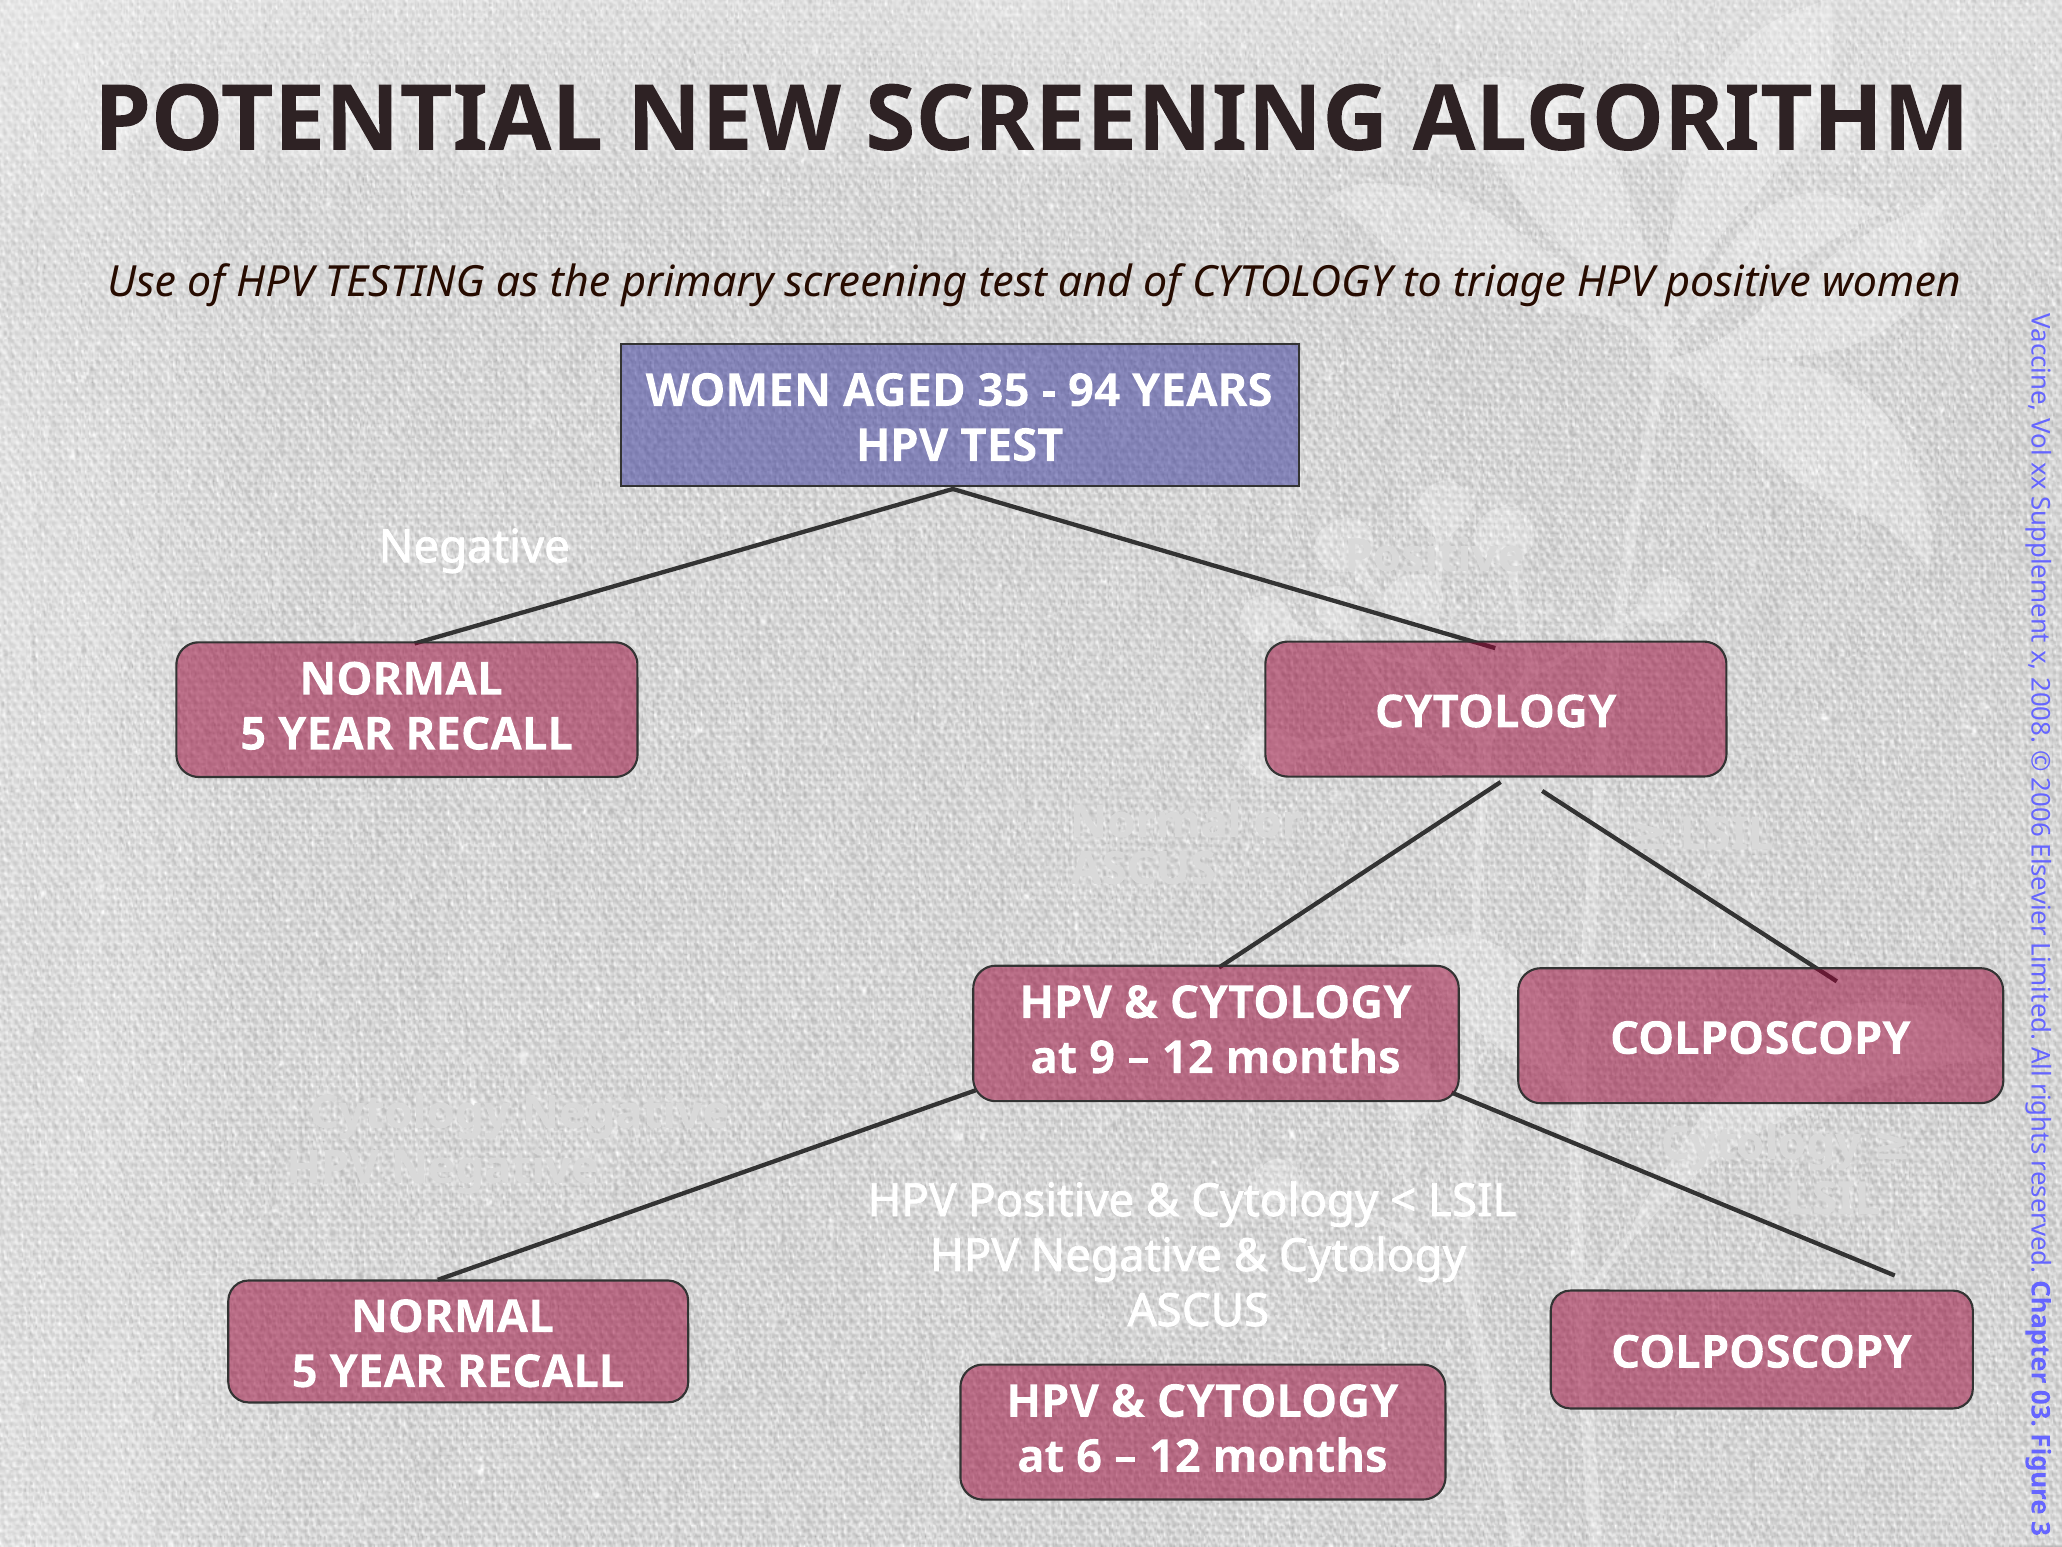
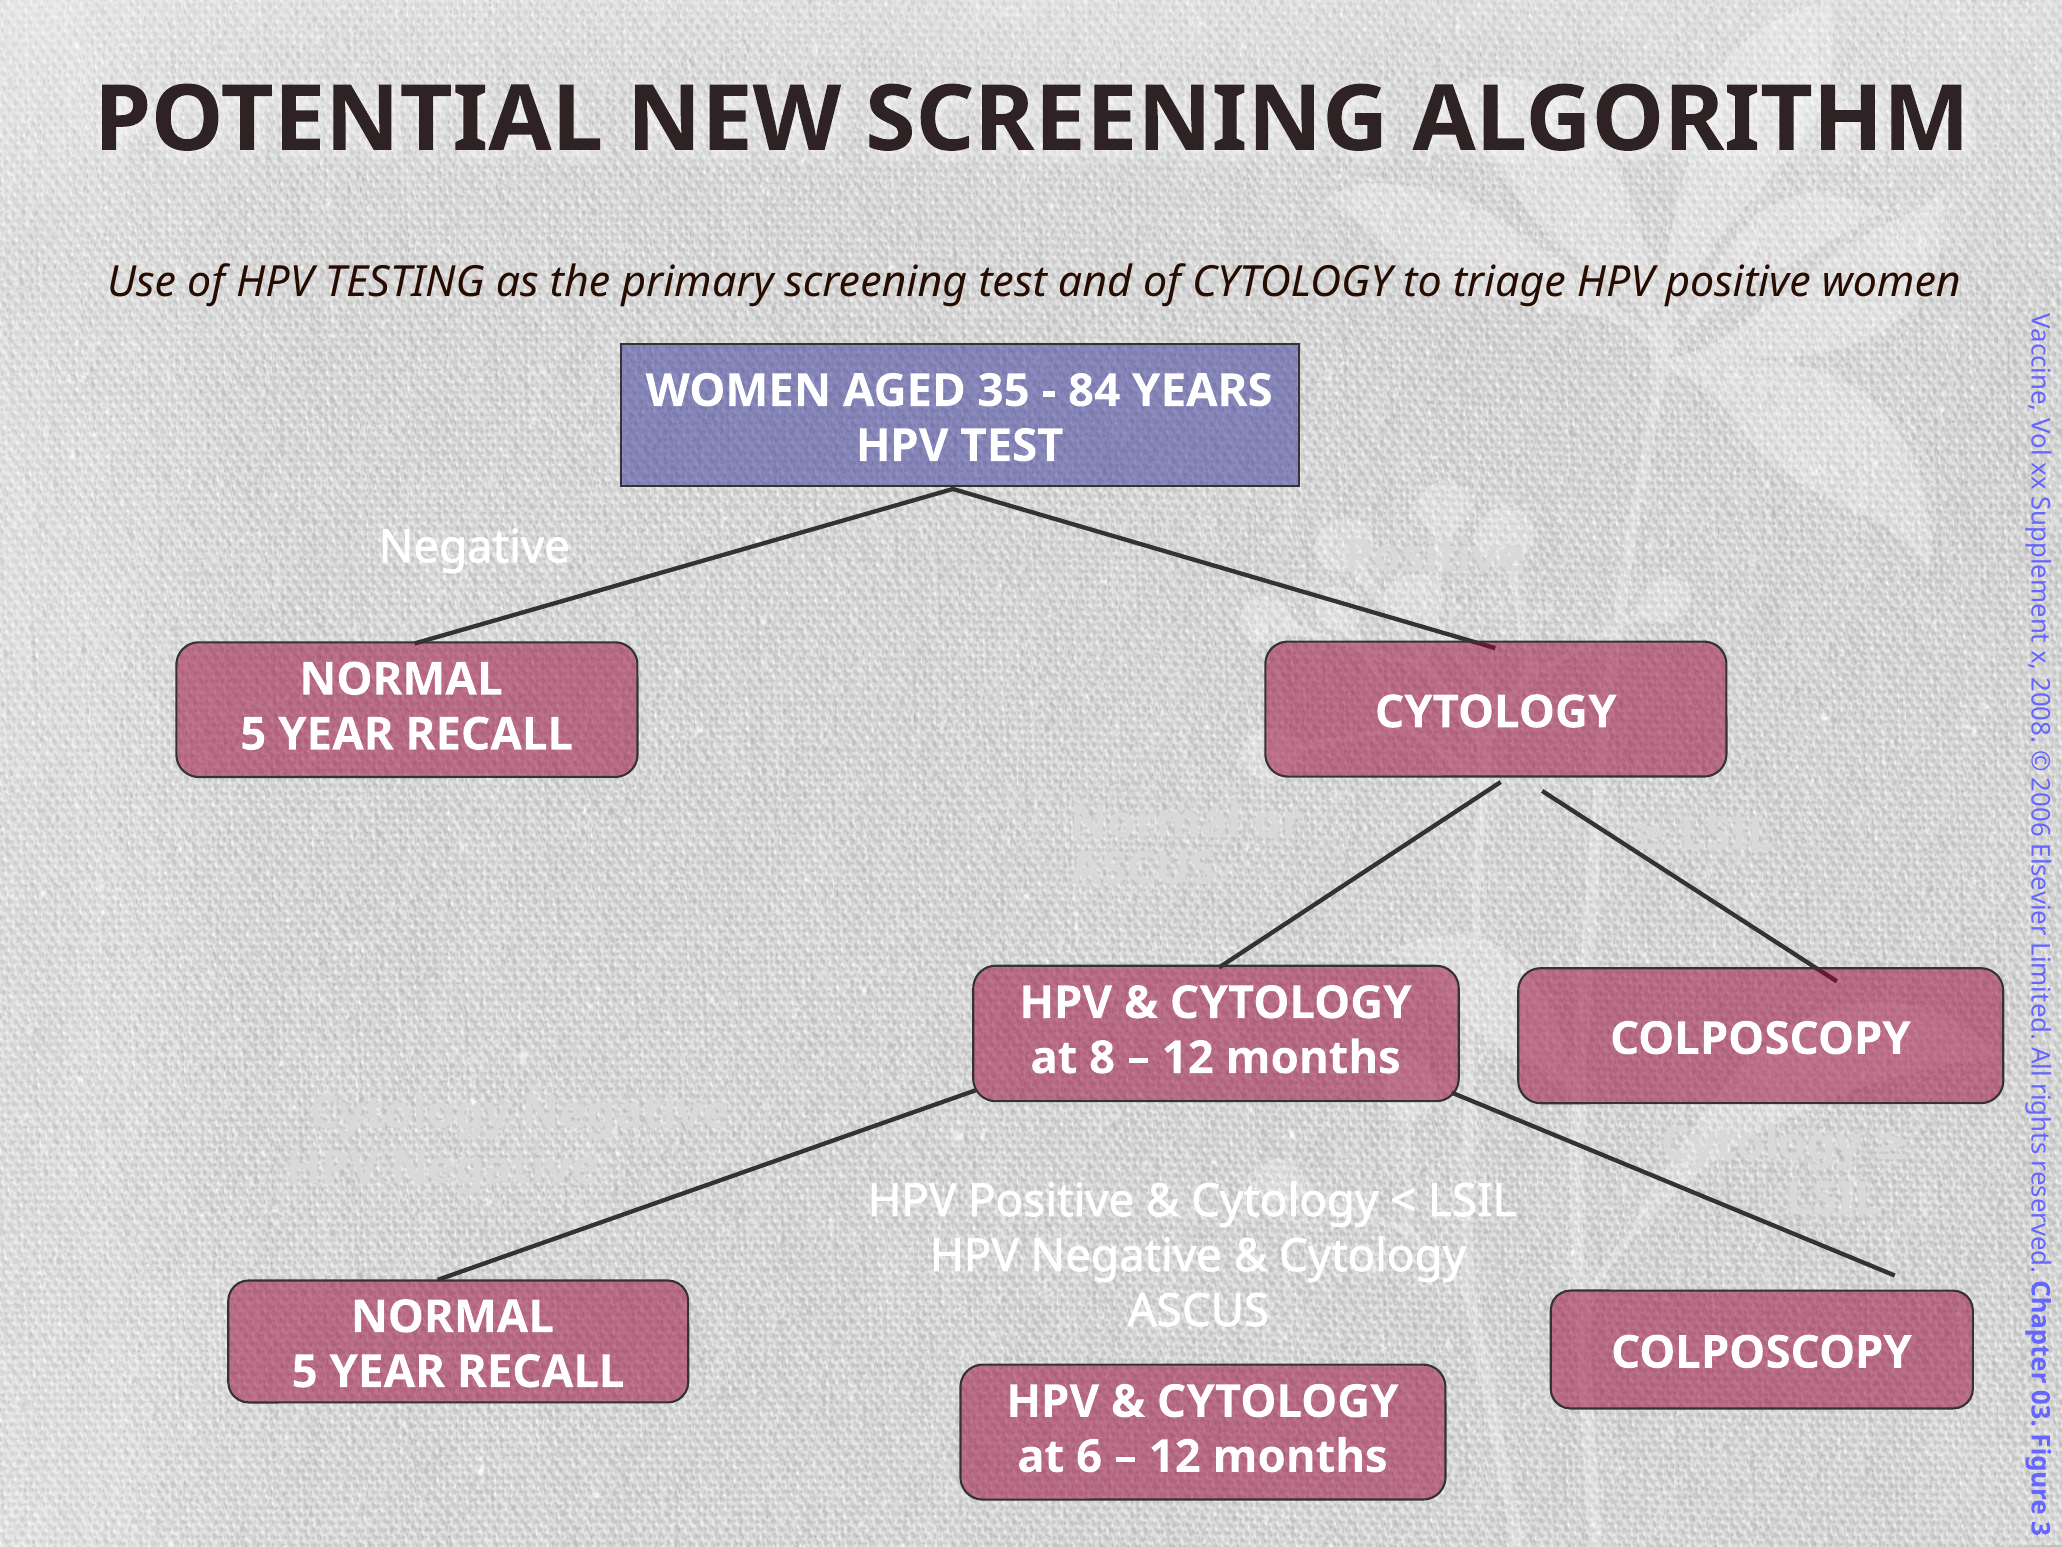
94: 94 -> 84 (1094, 391)
at 9: 9 -> 8 (1102, 1058)
